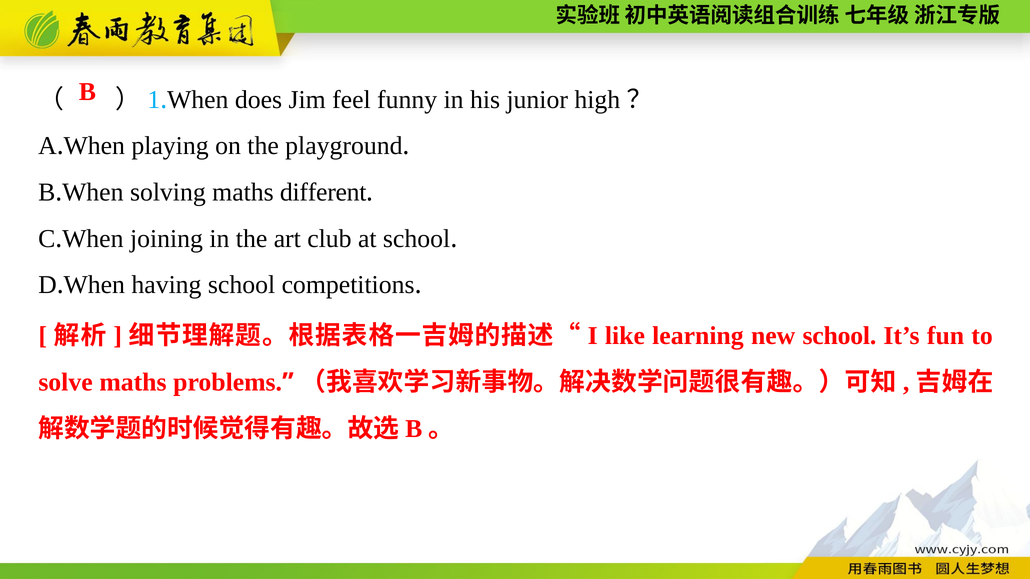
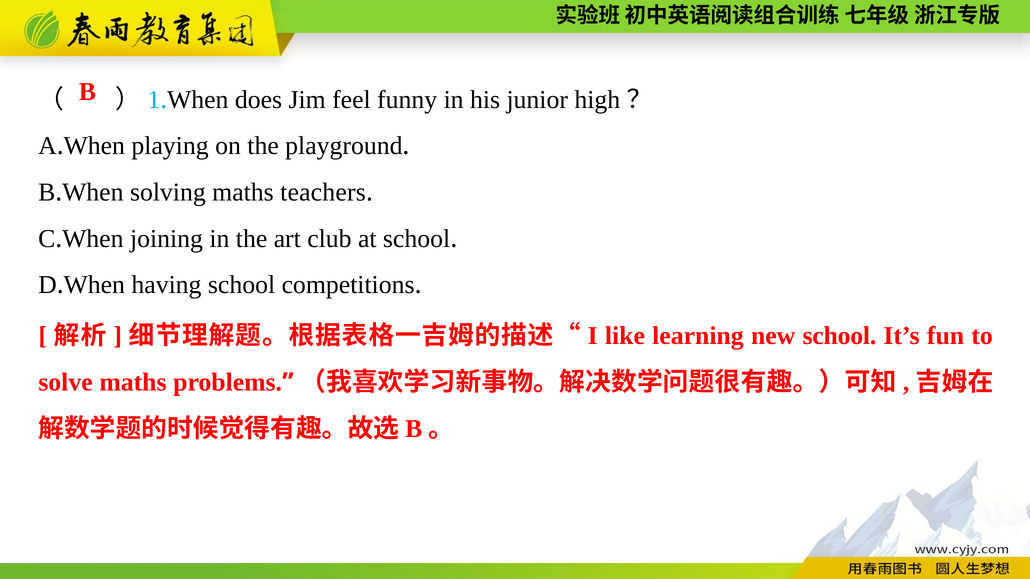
different: different -> teachers (323, 192)
